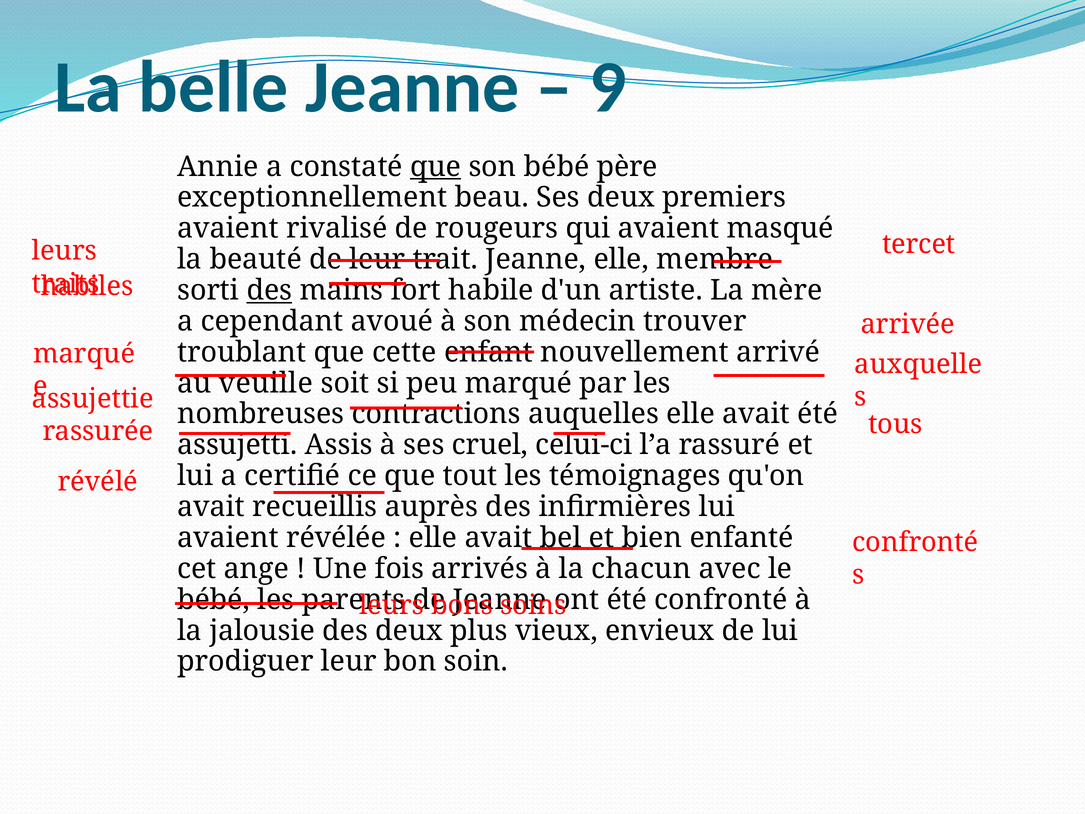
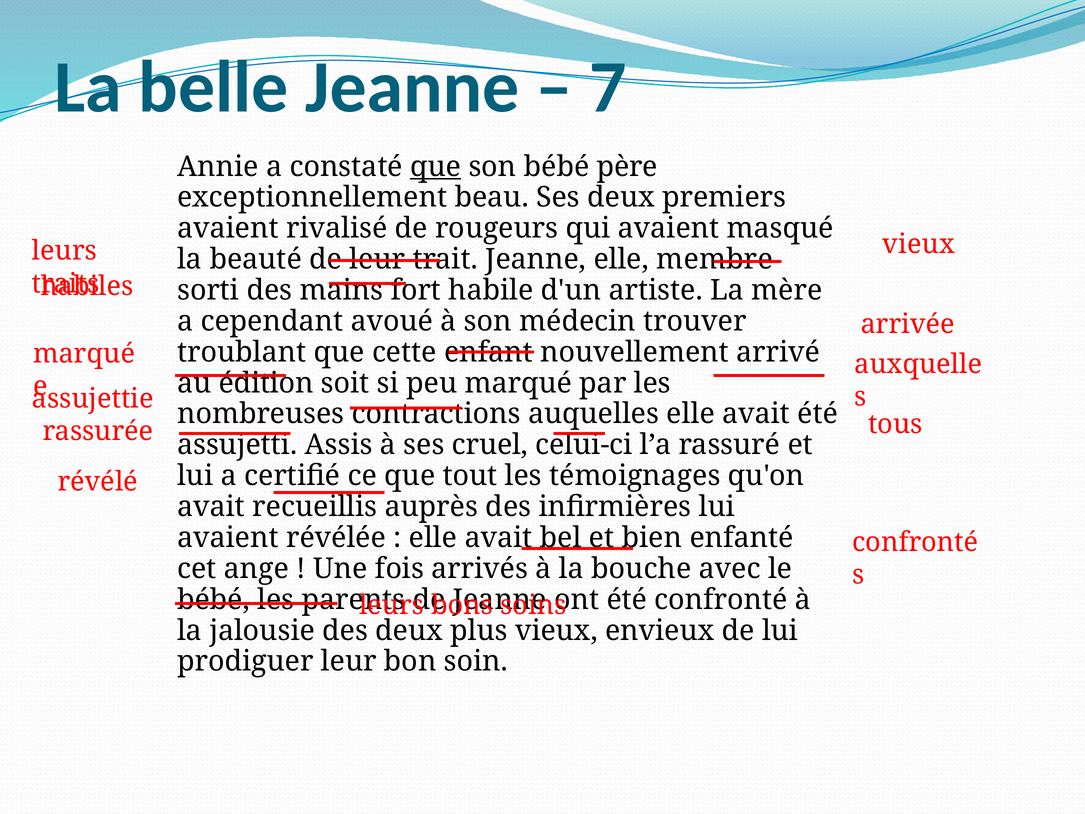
9: 9 -> 7 (608, 87)
tercet: tercet -> vieux (919, 244)
des underline: present -> none (269, 290)
veuille: veuille -> édition (266, 383)
chacun: chacun -> bouche (641, 569)
